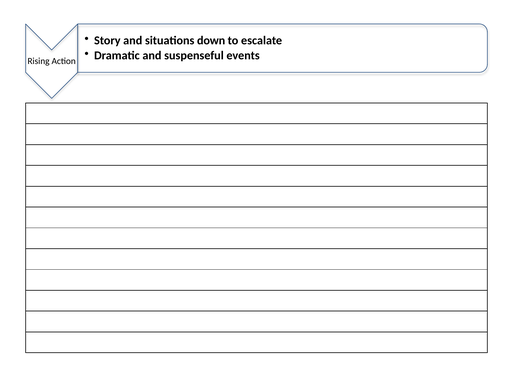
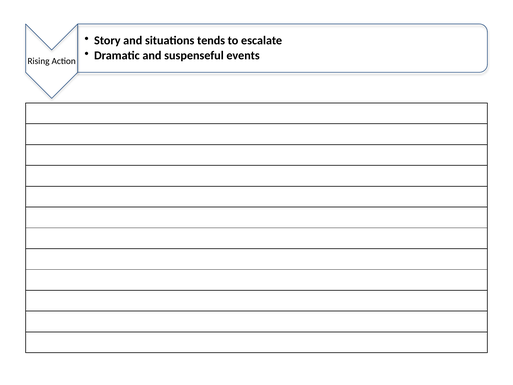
down: down -> tends (211, 41)
